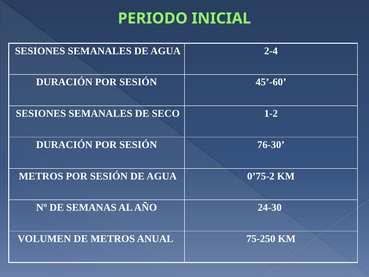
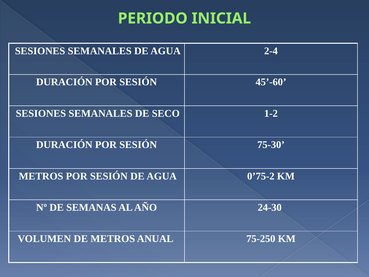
76-30: 76-30 -> 75-30 (271, 145)
